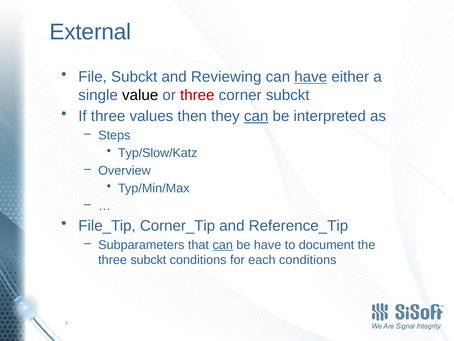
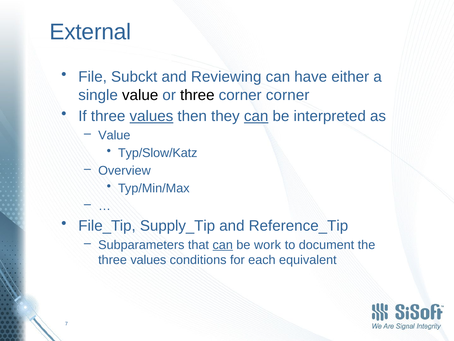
have underline: present -> none (311, 77)
three colour: red -> black (197, 95)
corner subckt: subckt -> corner (288, 95)
values underline: none -> present (151, 116)
Steps: Steps -> Value (114, 135)
Corner_Tip: Corner_Tip -> Supply_Tip (178, 226)
be have: have -> work (268, 245)
subckt: subckt -> values (148, 260)
each conditions: conditions -> equivalent (308, 260)
